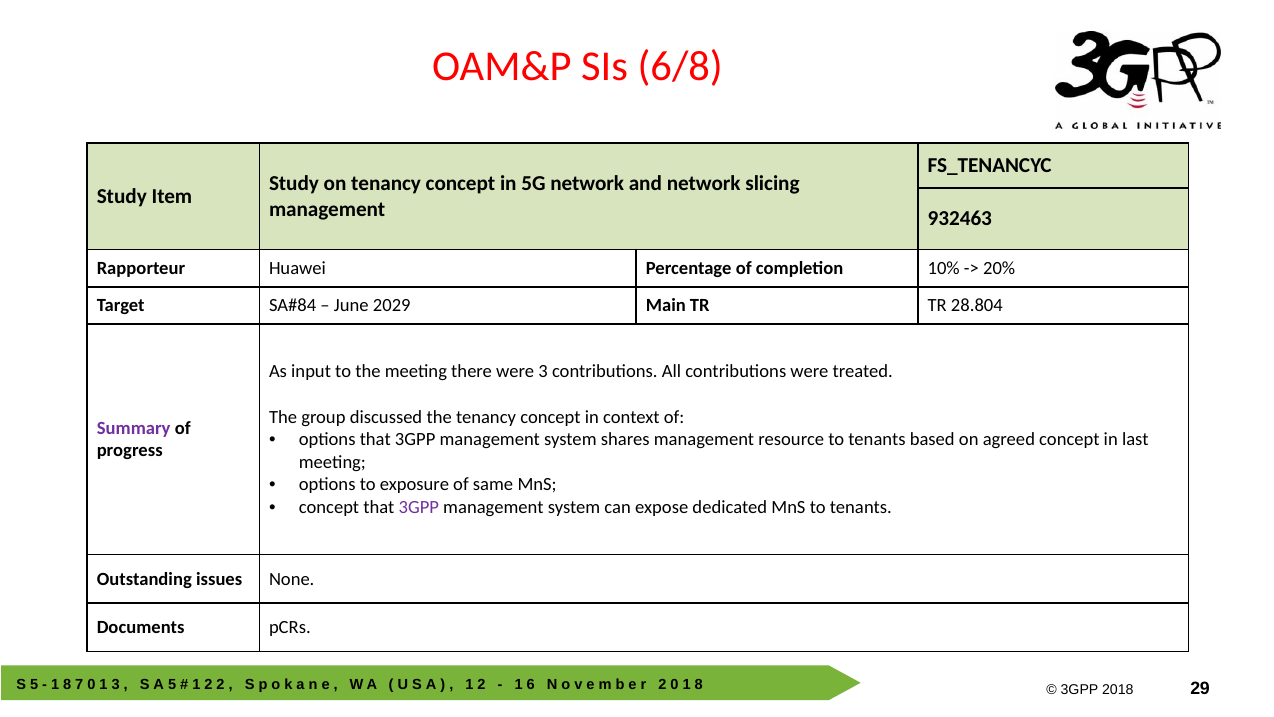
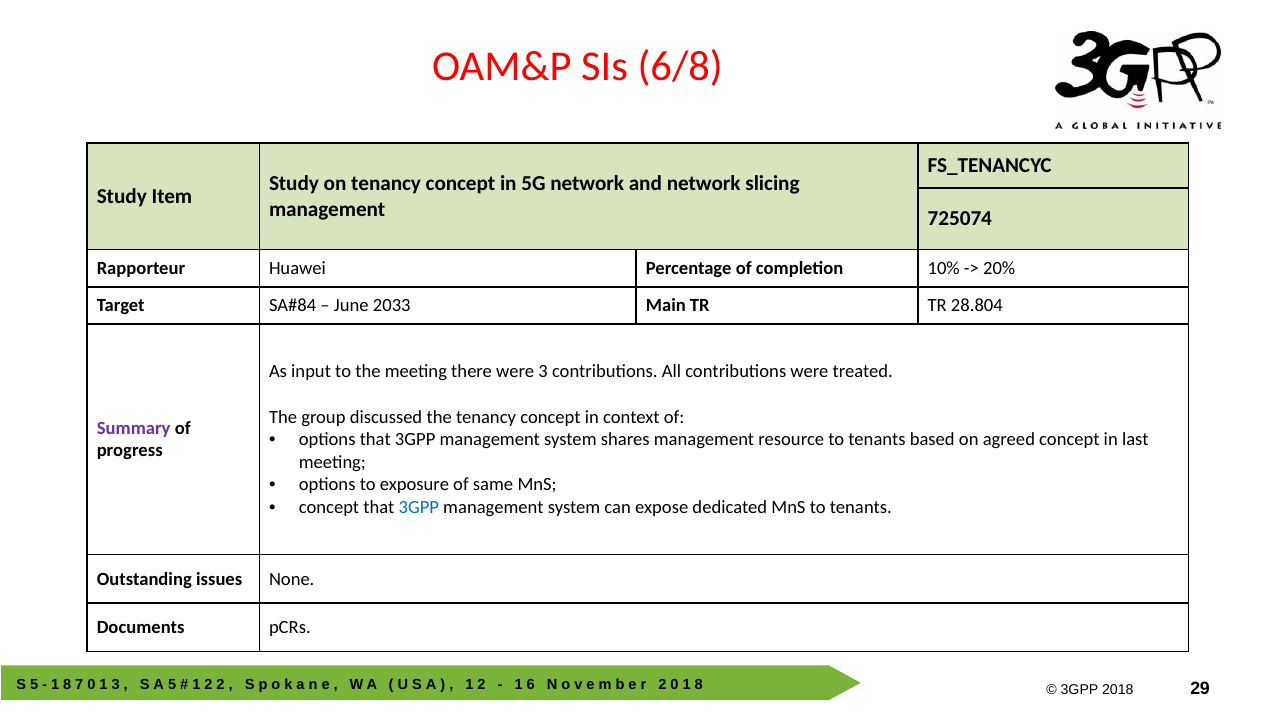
932463: 932463 -> 725074 (960, 219)
2029: 2029 -> 2033 (392, 305)
3GPP colour: purple -> blue (419, 507)
